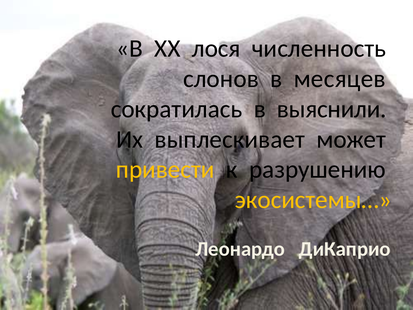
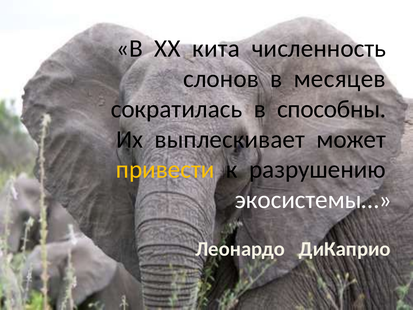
лося: лося -> кита (216, 48)
выяснили: выяснили -> способны (332, 109)
экосистемы… colour: yellow -> white (313, 200)
